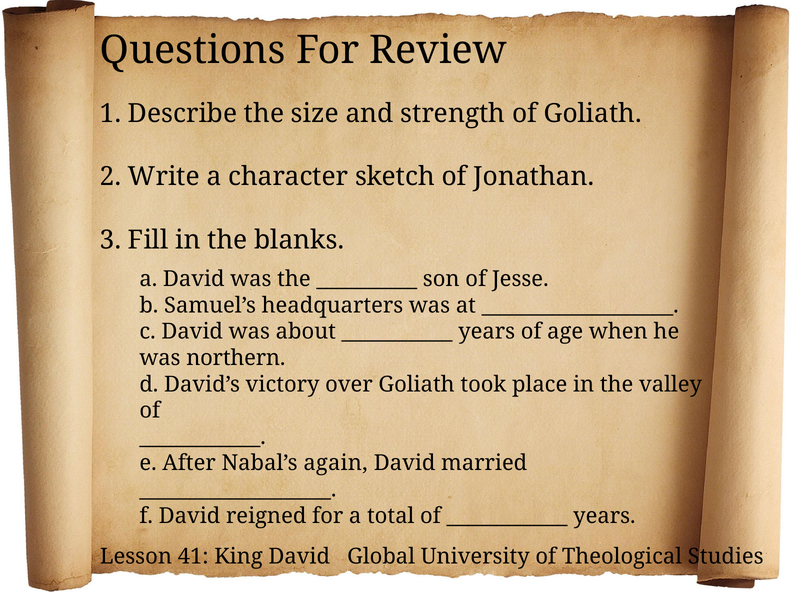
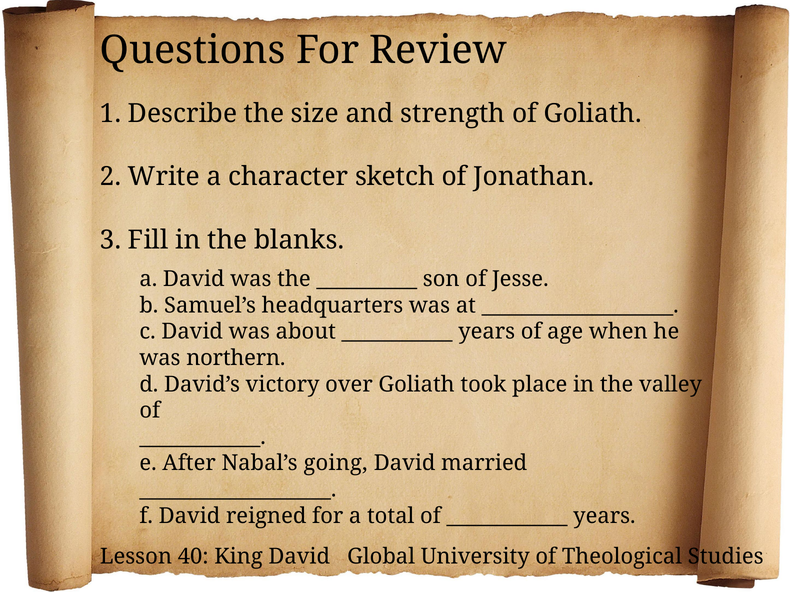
again: again -> going (336, 464)
41: 41 -> 40 (193, 557)
